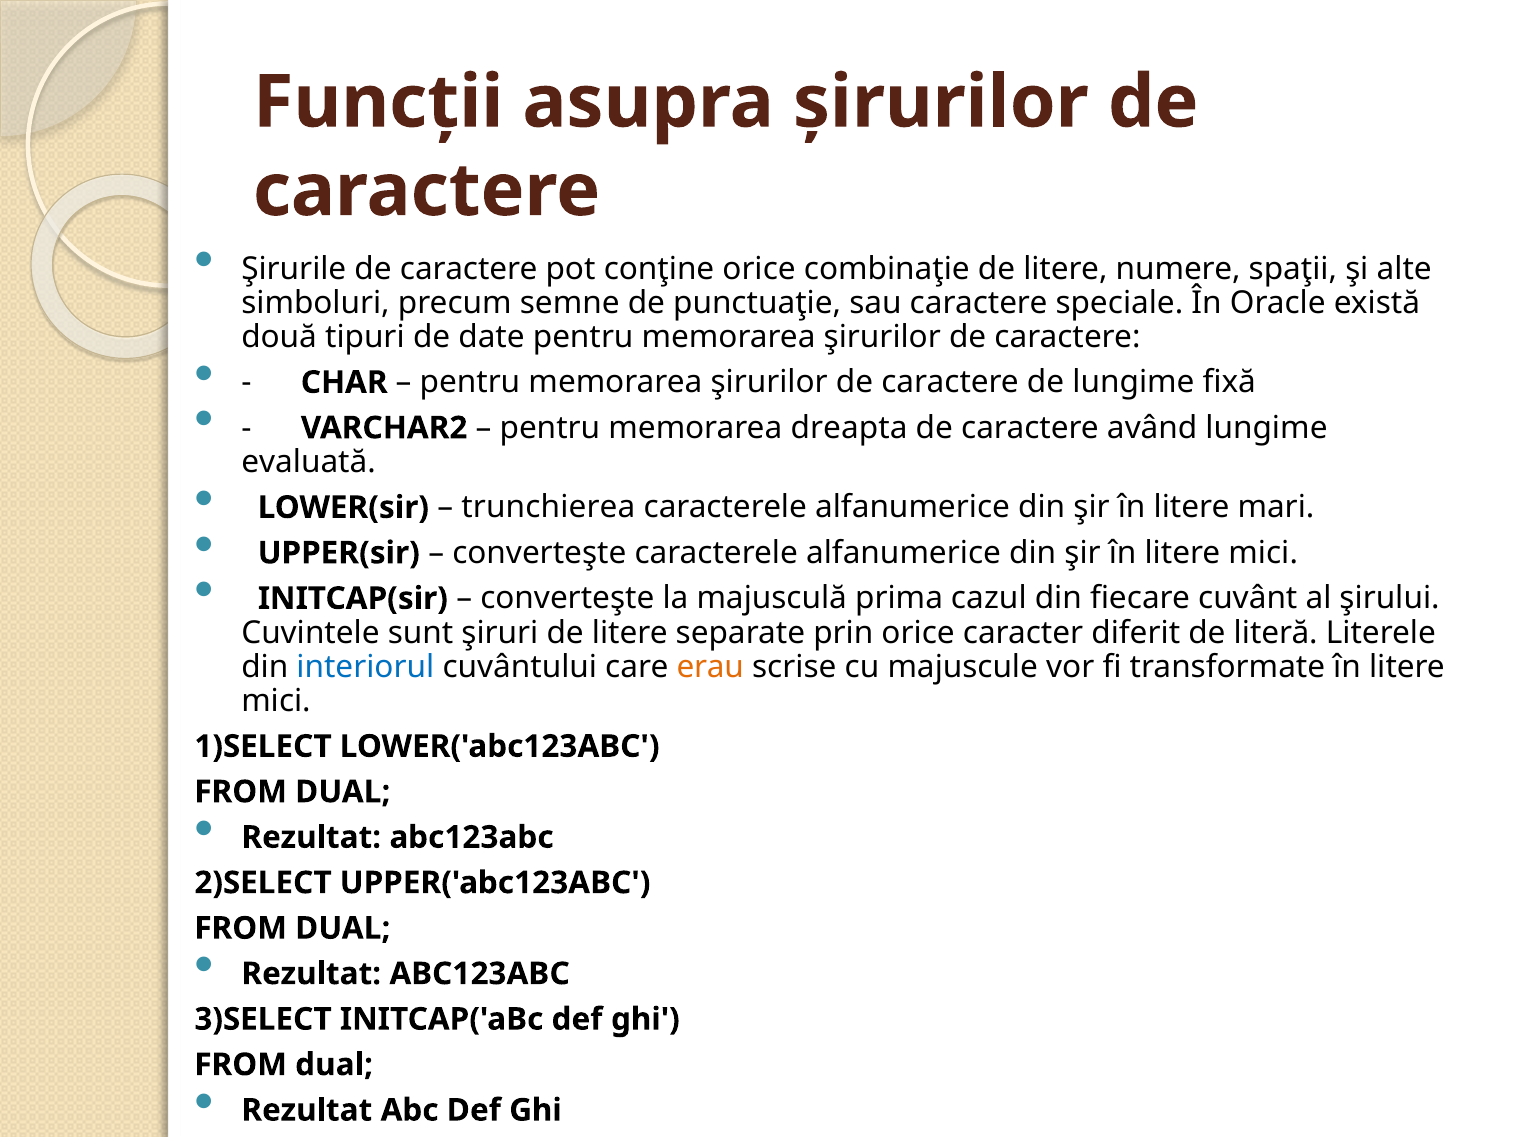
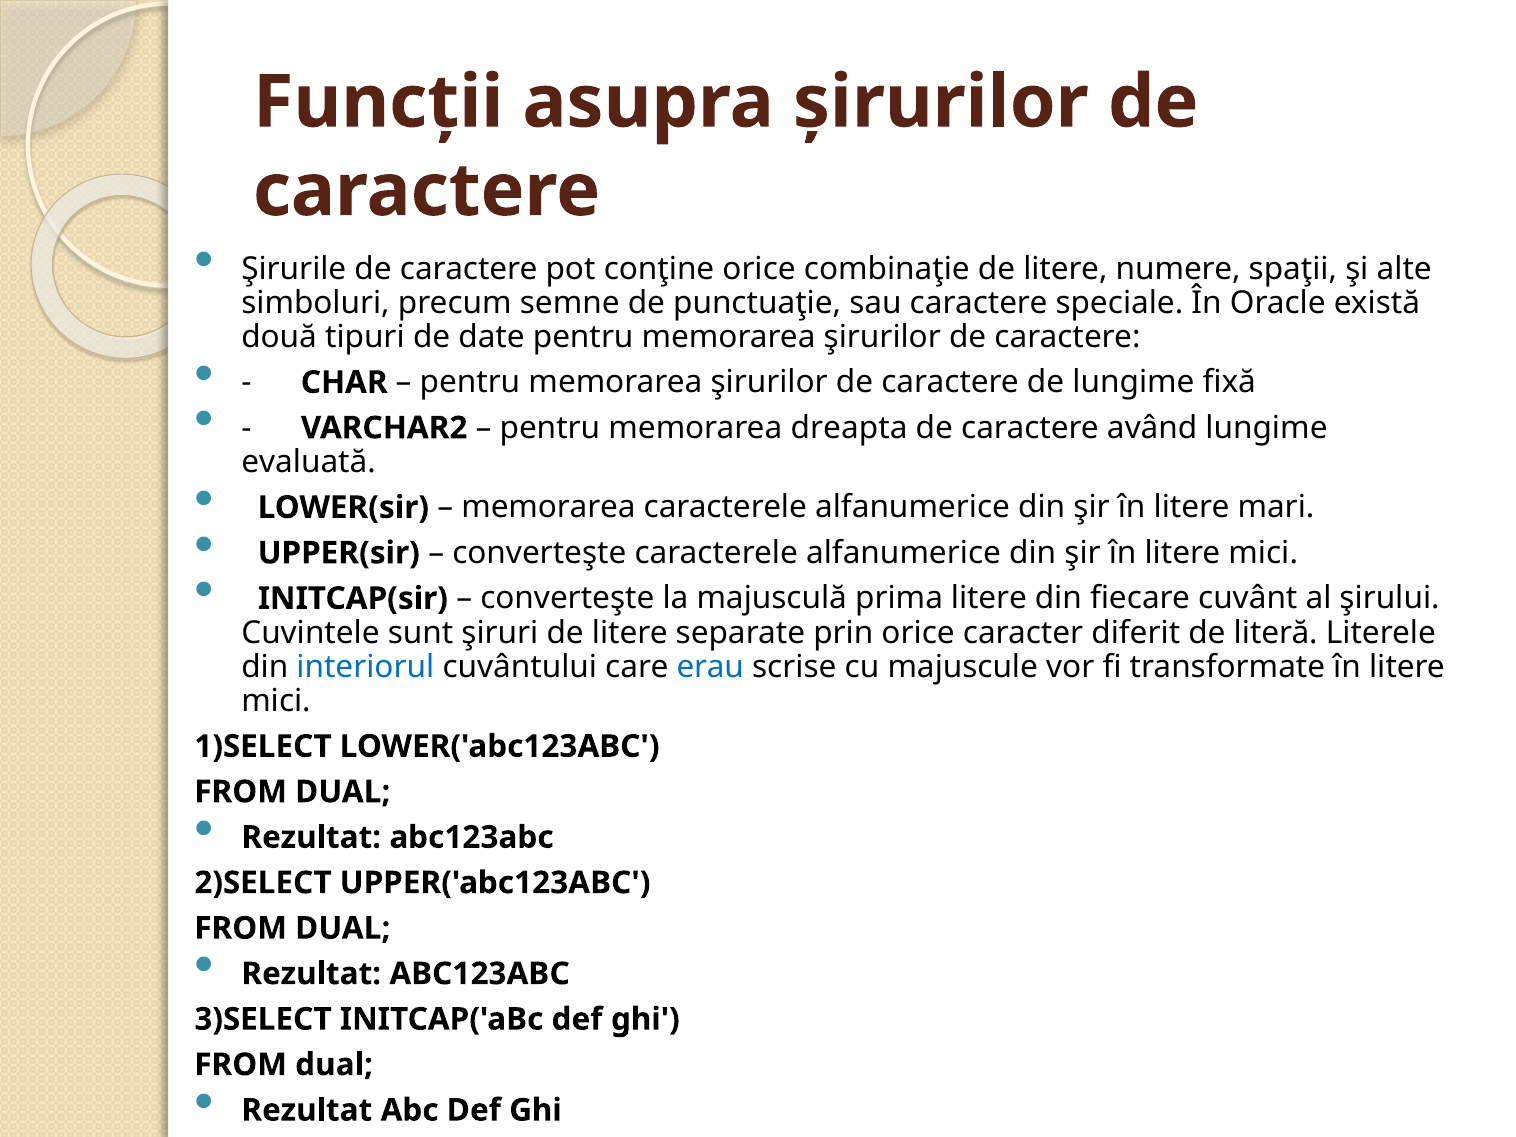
trunchierea: trunchierea -> memorarea (548, 508)
prima cazul: cazul -> litere (989, 598)
erau colour: orange -> blue (710, 667)
